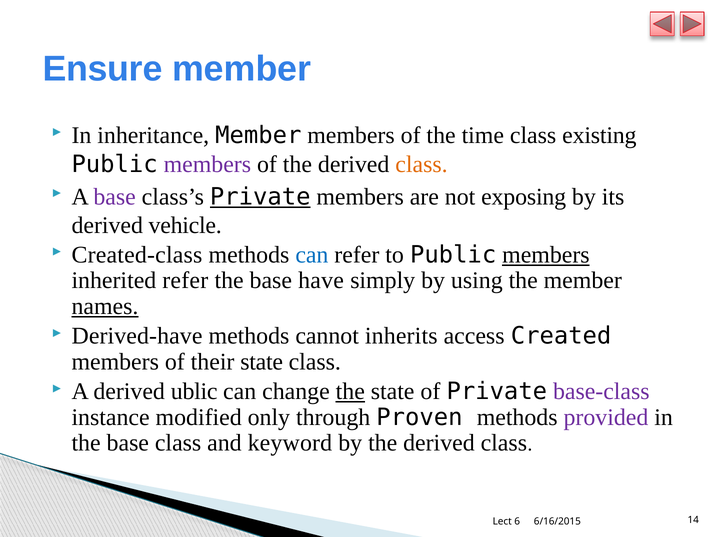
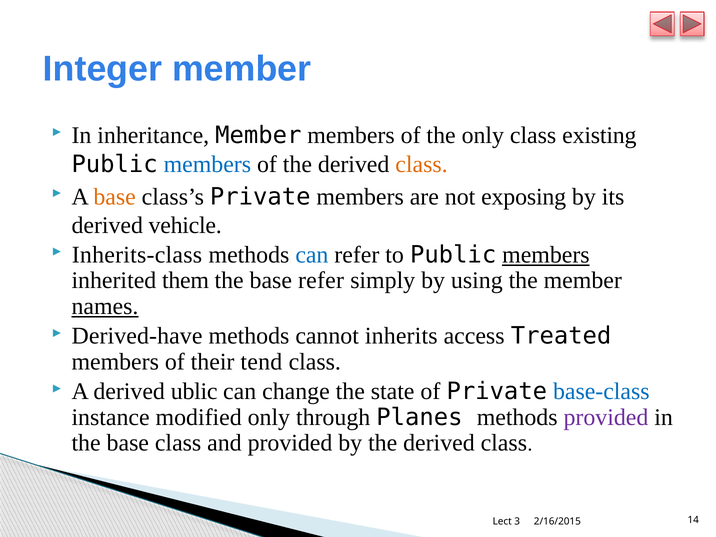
Ensure: Ensure -> Integer (102, 69)
the time: time -> only (483, 136)
members colour: purple -> blue (207, 164)
base colour: purple -> orange (115, 197)
Private underline: present -> none (260, 197)
Created-class: Created-class -> Inherits-class (137, 255)
inherited refer: refer -> them (185, 281)
base have: have -> refer (321, 281)
Created: Created -> Treated (561, 336)
their state: state -> tend (261, 362)
the underline: present -> none (350, 392)
base-class colour: purple -> blue (601, 392)
Proven: Proven -> Planes (419, 417)
and keyword: keyword -> provided (290, 443)
6: 6 -> 3 (517, 522)
6/16/2015: 6/16/2015 -> 2/16/2015 (557, 522)
